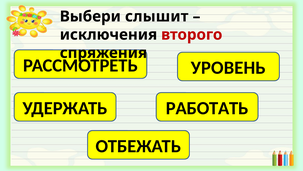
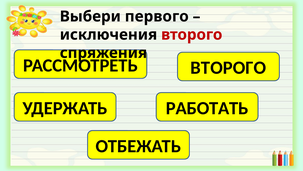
слышит: слышит -> первого (157, 16)
УРОВЕНЬ: УРОВЕНЬ -> ВТОРОГО (228, 68)
